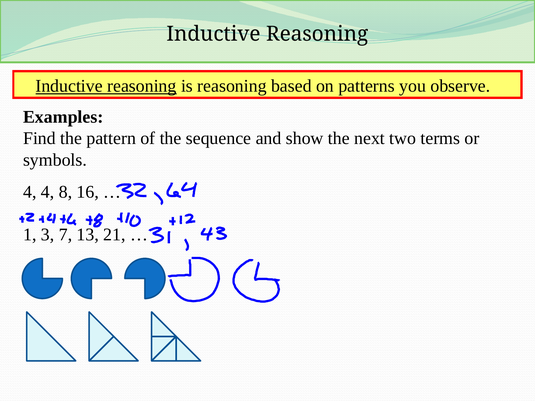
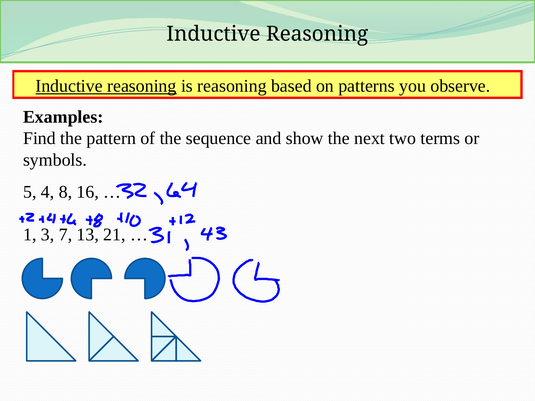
4: 4 -> 5 (30, 192)
